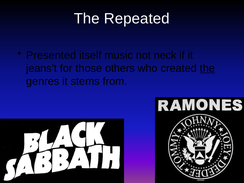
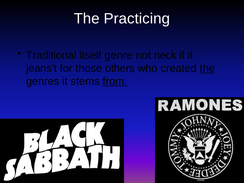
Repeated: Repeated -> Practicing (137, 19)
Presented: Presented -> Traditional (51, 55)
music: music -> genre (119, 55)
from underline: none -> present (115, 81)
